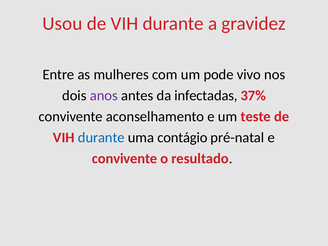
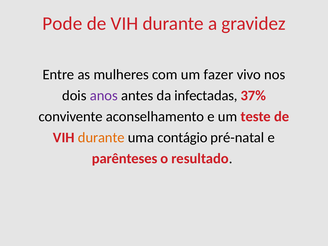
Usou: Usou -> Pode (62, 24)
pode: pode -> fazer (218, 75)
durante colour: blue -> orange (101, 138)
convivente: convivente -> parênteses (125, 159)
